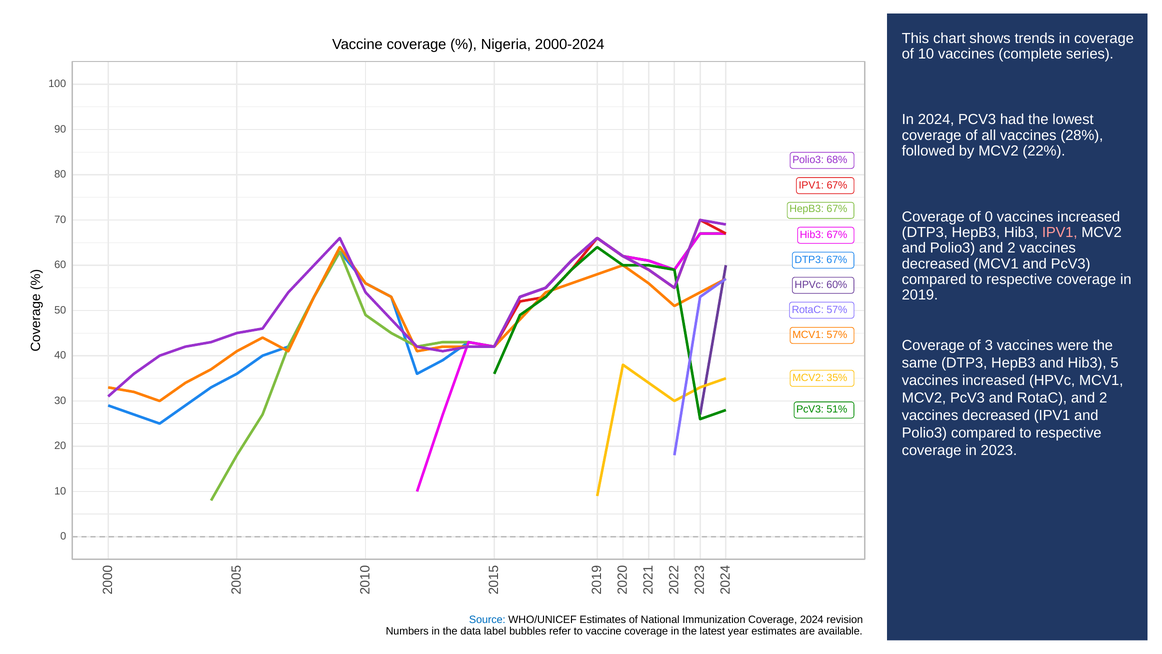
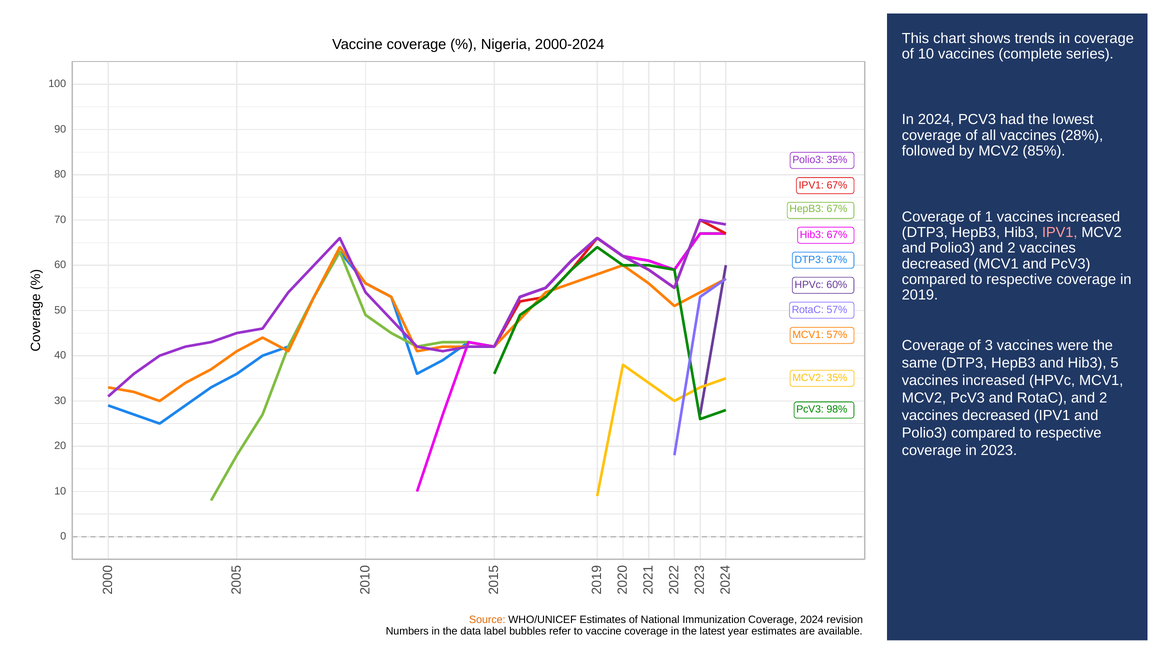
22%: 22% -> 85% (1044, 151)
Polio3 68%: 68% -> 35% (837, 160)
of 0: 0 -> 1 (989, 217)
51%: 51% -> 98% (837, 409)
Source colour: blue -> orange (487, 619)
